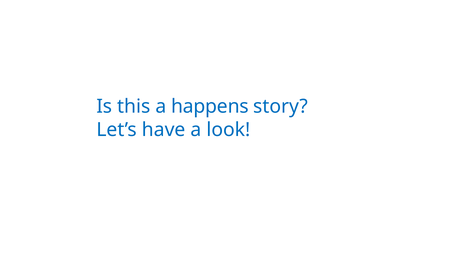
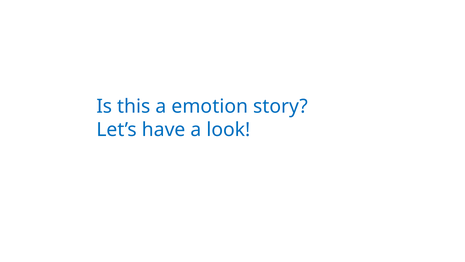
happens: happens -> emotion (210, 106)
